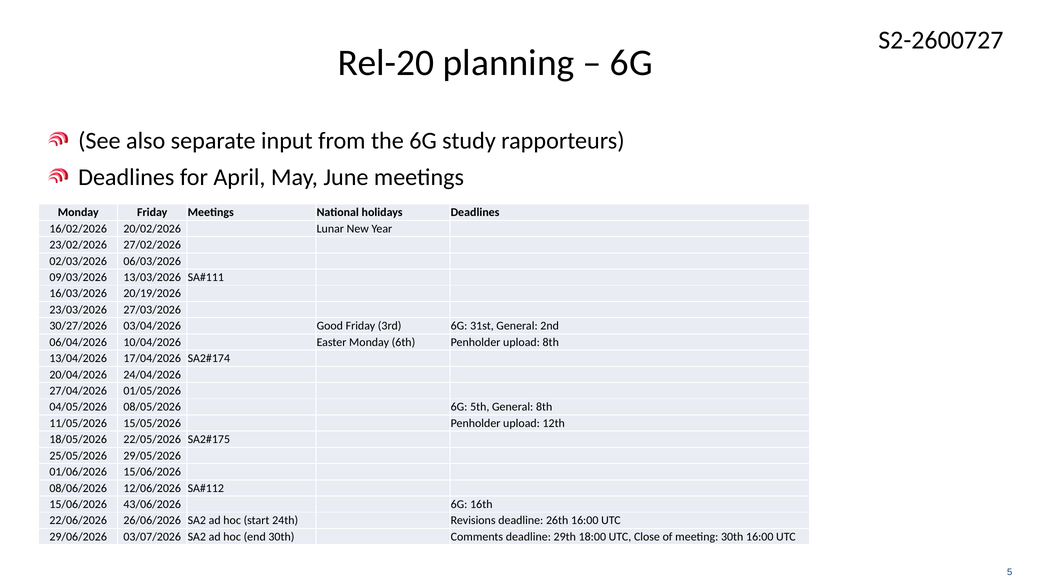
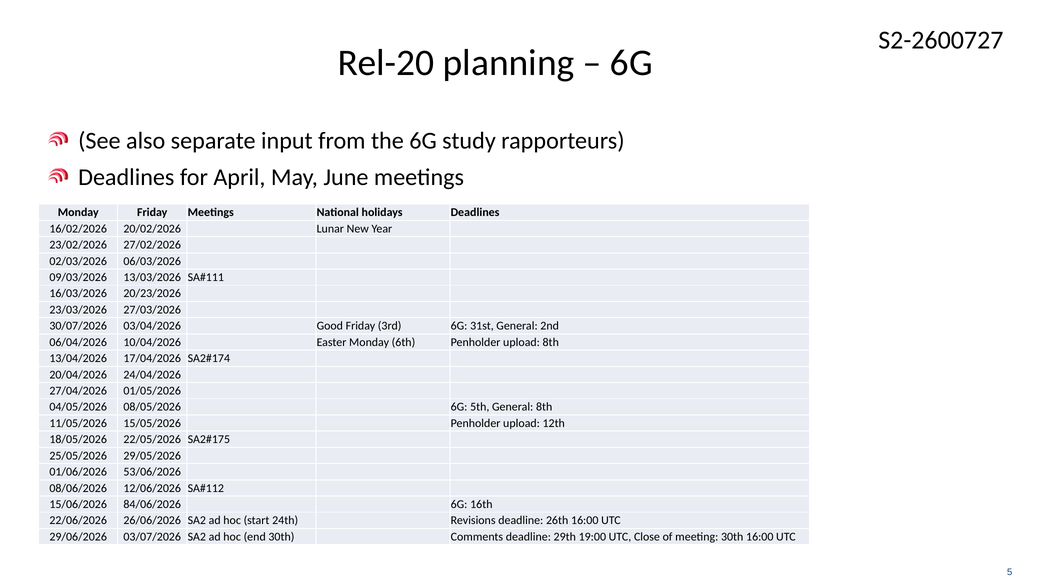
20/19/2026: 20/19/2026 -> 20/23/2026 (152, 294)
30/27/2026: 30/27/2026 -> 30/07/2026 (78, 326)
01/06/2026 15/06/2026: 15/06/2026 -> 53/06/2026 (152, 472)
43/06/2026: 43/06/2026 -> 84/06/2026 (152, 505)
18:00: 18:00 -> 19:00 (592, 537)
